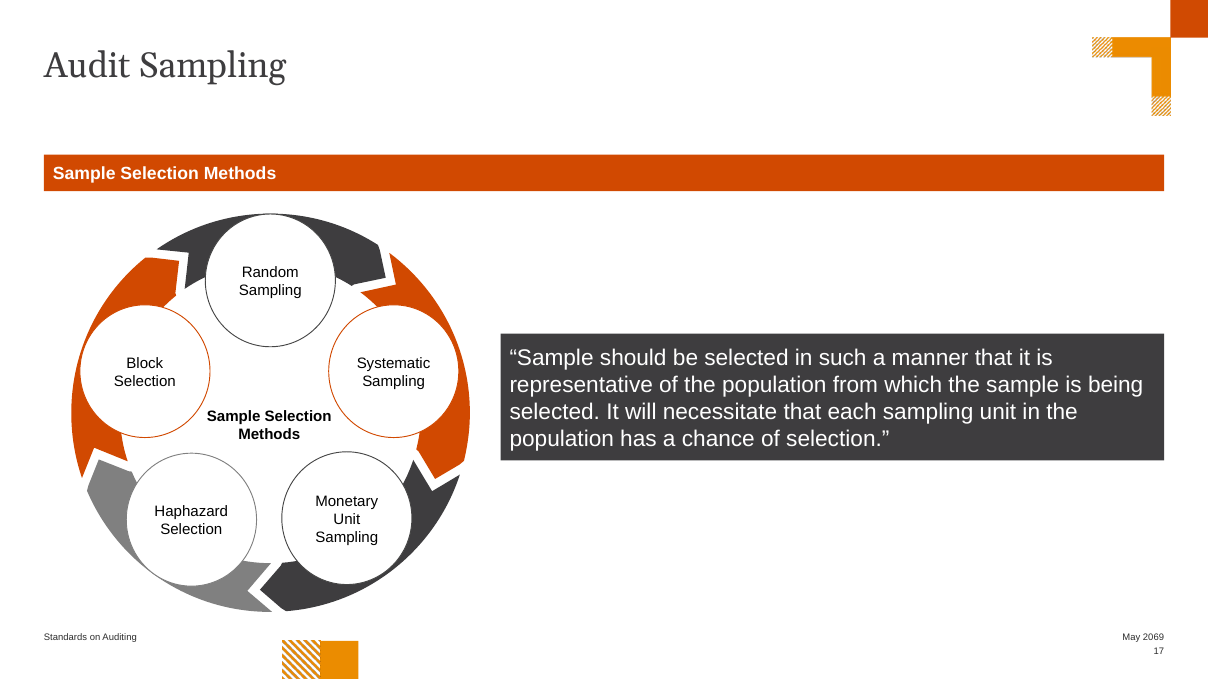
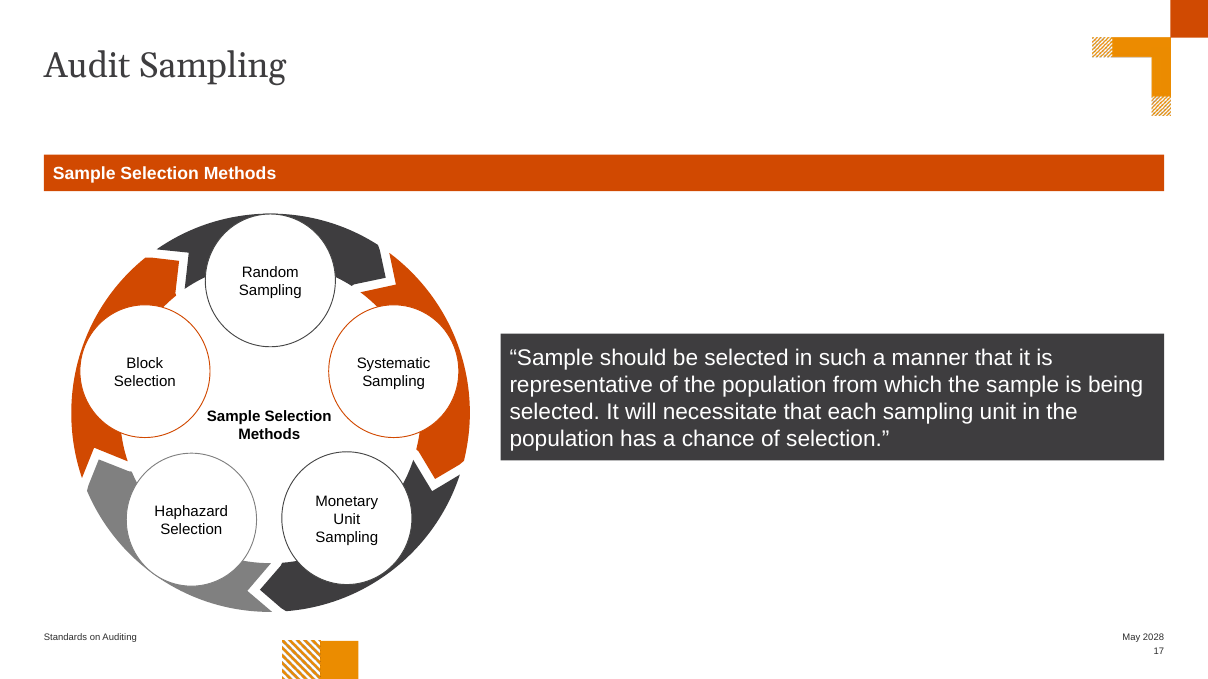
2069: 2069 -> 2028 (1154, 638)
